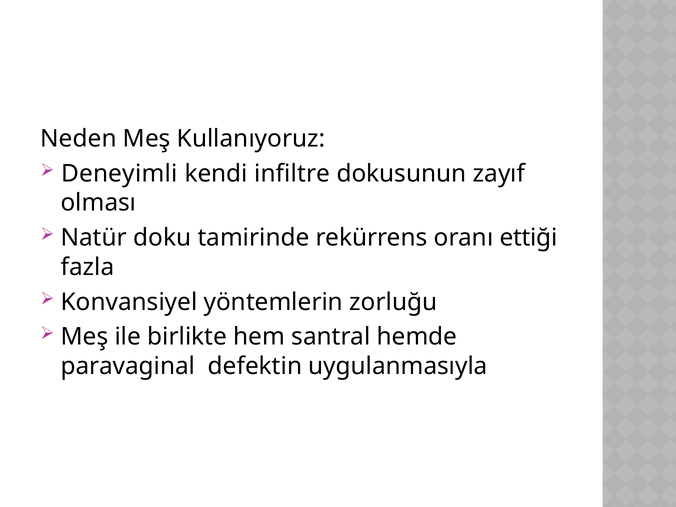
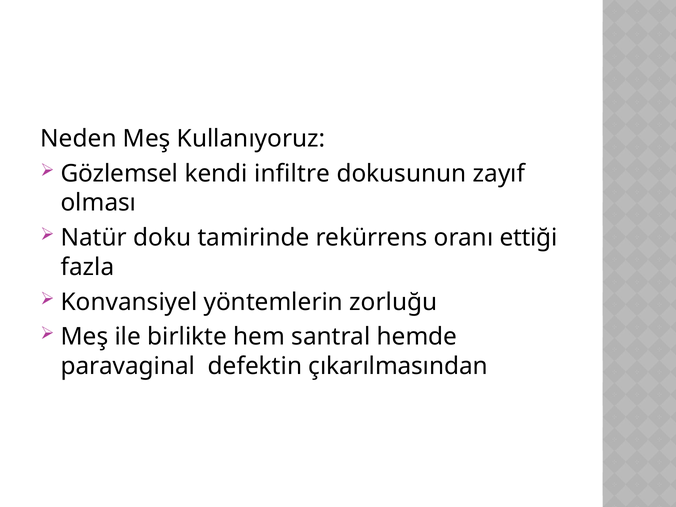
Deneyimli: Deneyimli -> Gözlemsel (119, 174)
uygulanmasıyla: uygulanmasıyla -> çıkarılmasından (398, 366)
